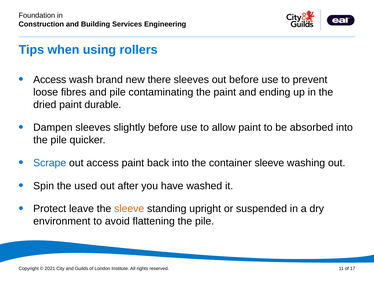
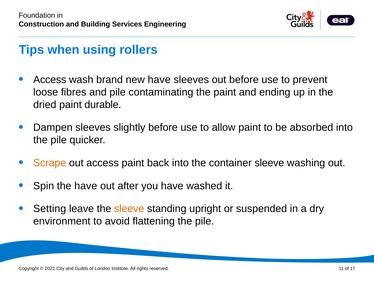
new there: there -> have (159, 79)
Scrape colour: blue -> orange (50, 163)
the used: used -> have (86, 185)
Protect: Protect -> Setting (50, 208)
